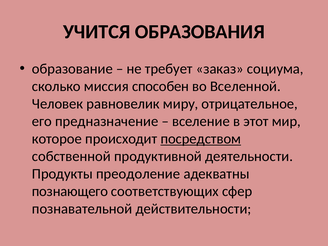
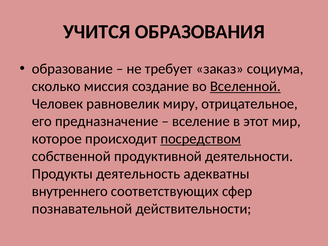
способен: способен -> создание (161, 86)
Вселенной underline: none -> present (245, 86)
преодоление: преодоление -> деятельность (138, 174)
познающего: познающего -> внутреннего (70, 191)
